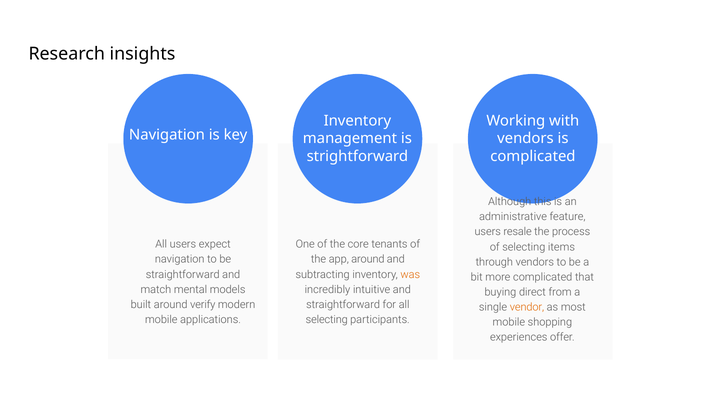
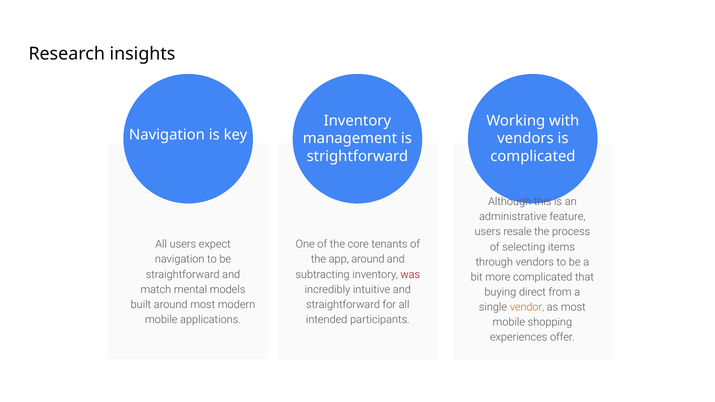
was colour: orange -> red (410, 275)
around verify: verify -> most (203, 305)
selecting: selecting -> intended (327, 320)
